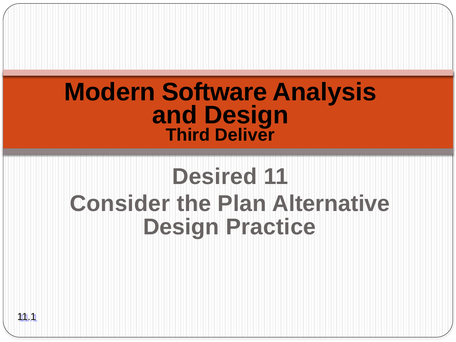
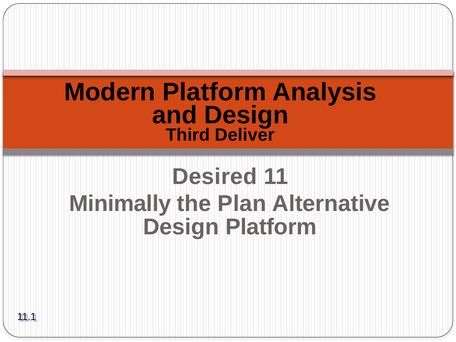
Modern Software: Software -> Platform (214, 92)
Consider: Consider -> Minimally (120, 204)
Design Practice: Practice -> Platform (271, 227)
